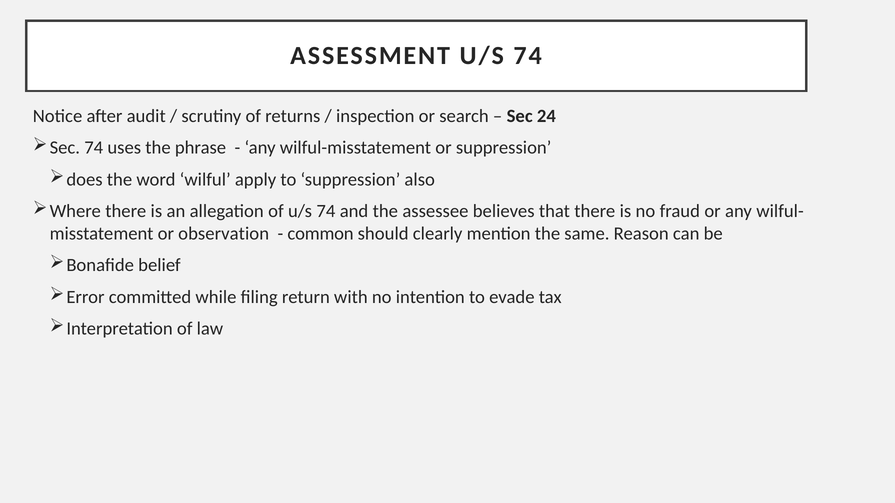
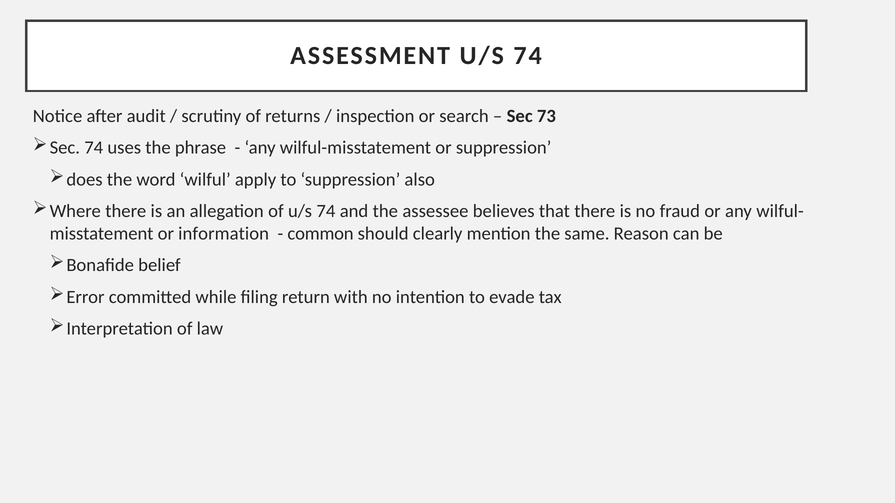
24: 24 -> 73 (546, 116)
observation: observation -> information (224, 234)
